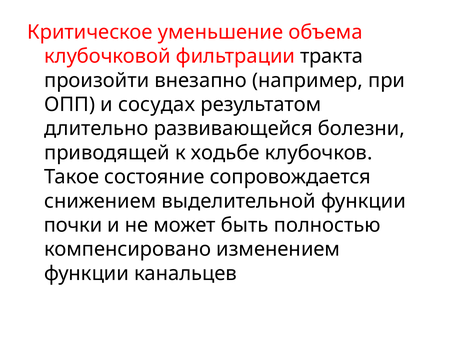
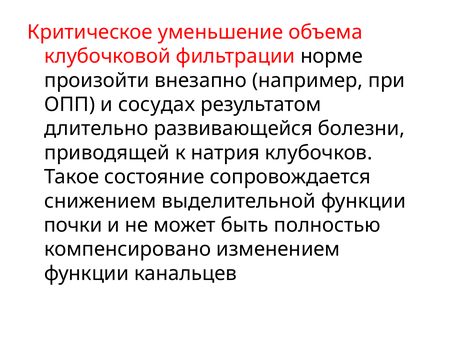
тракта: тракта -> норме (332, 56)
ходьбе: ходьбе -> натрия (225, 153)
